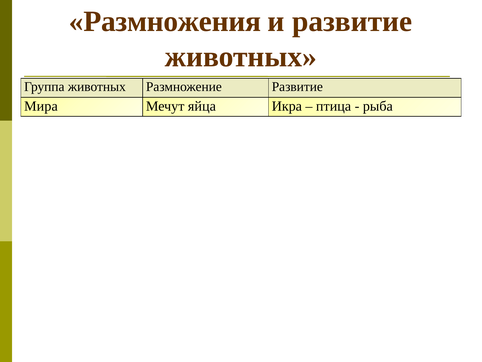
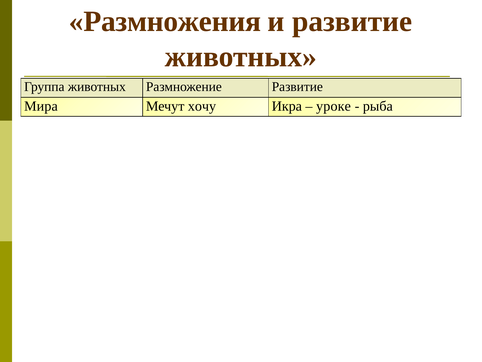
яйца: яйца -> хочу (202, 106)
птица: птица -> уроке (334, 106)
